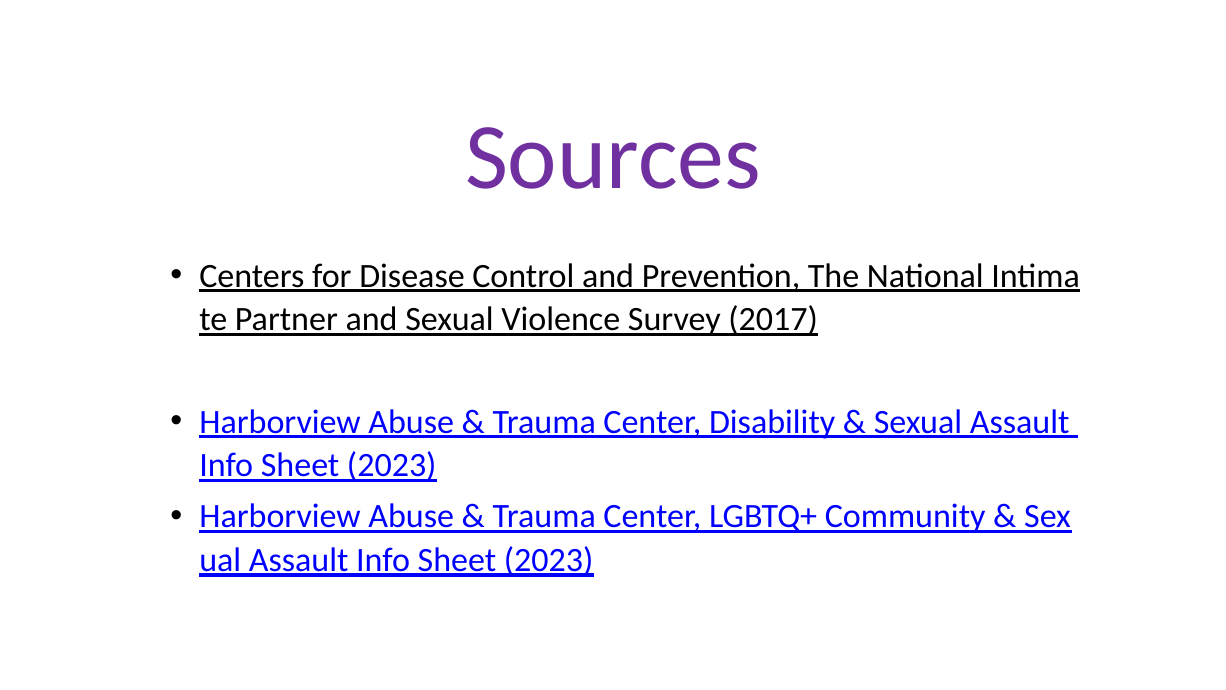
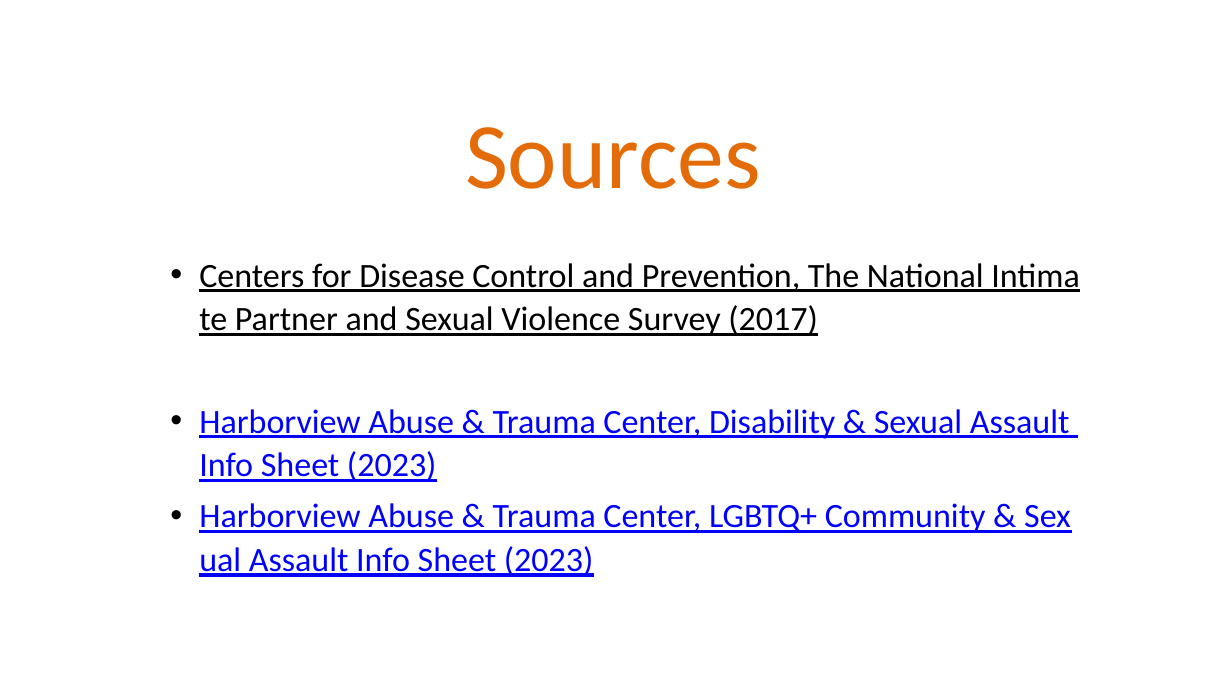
Sources colour: purple -> orange (613, 158)
